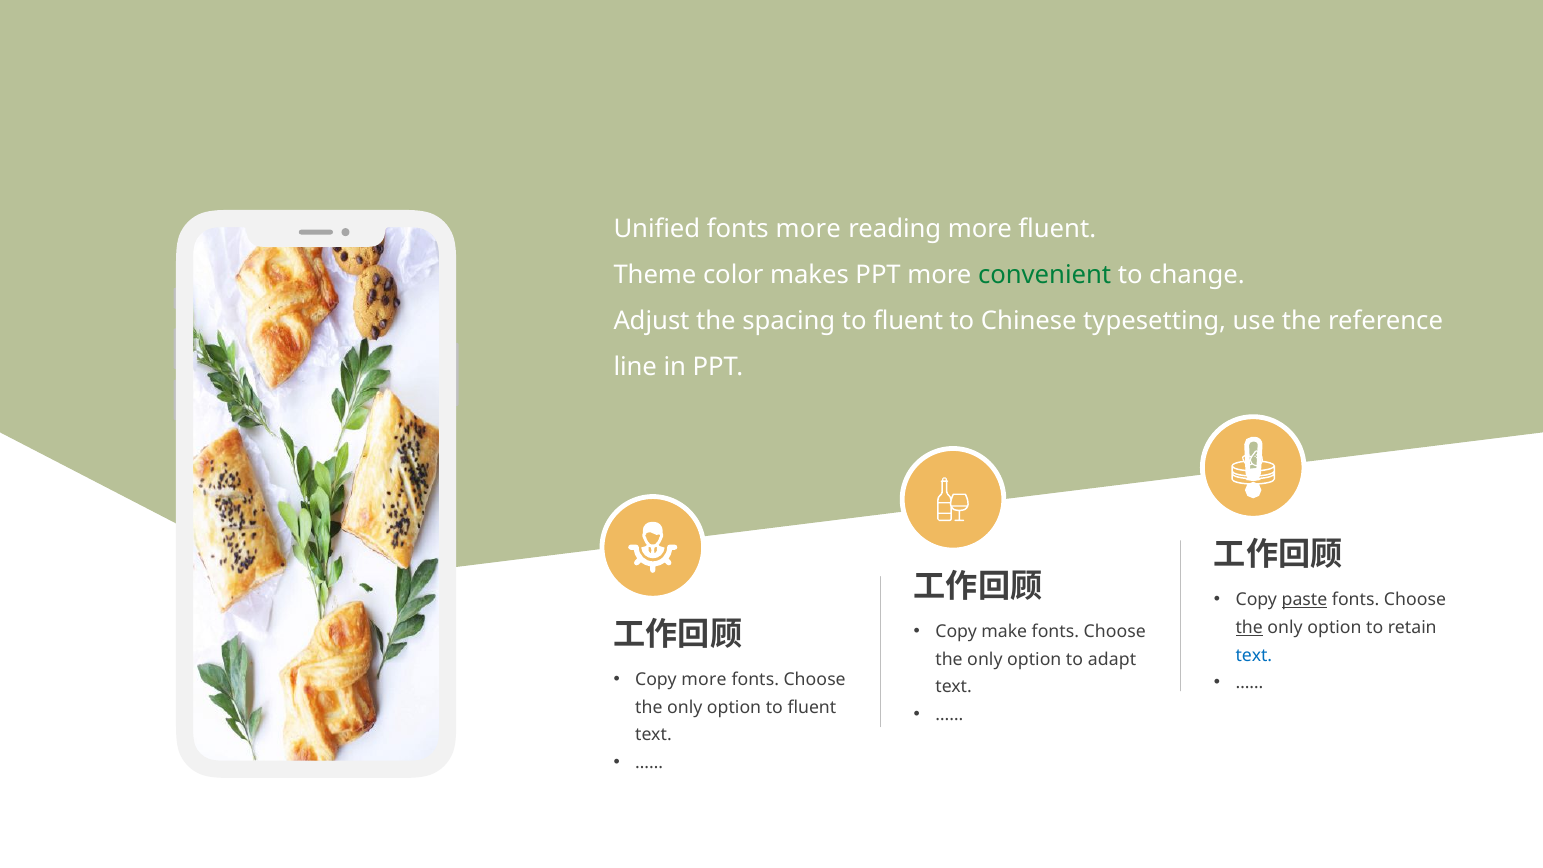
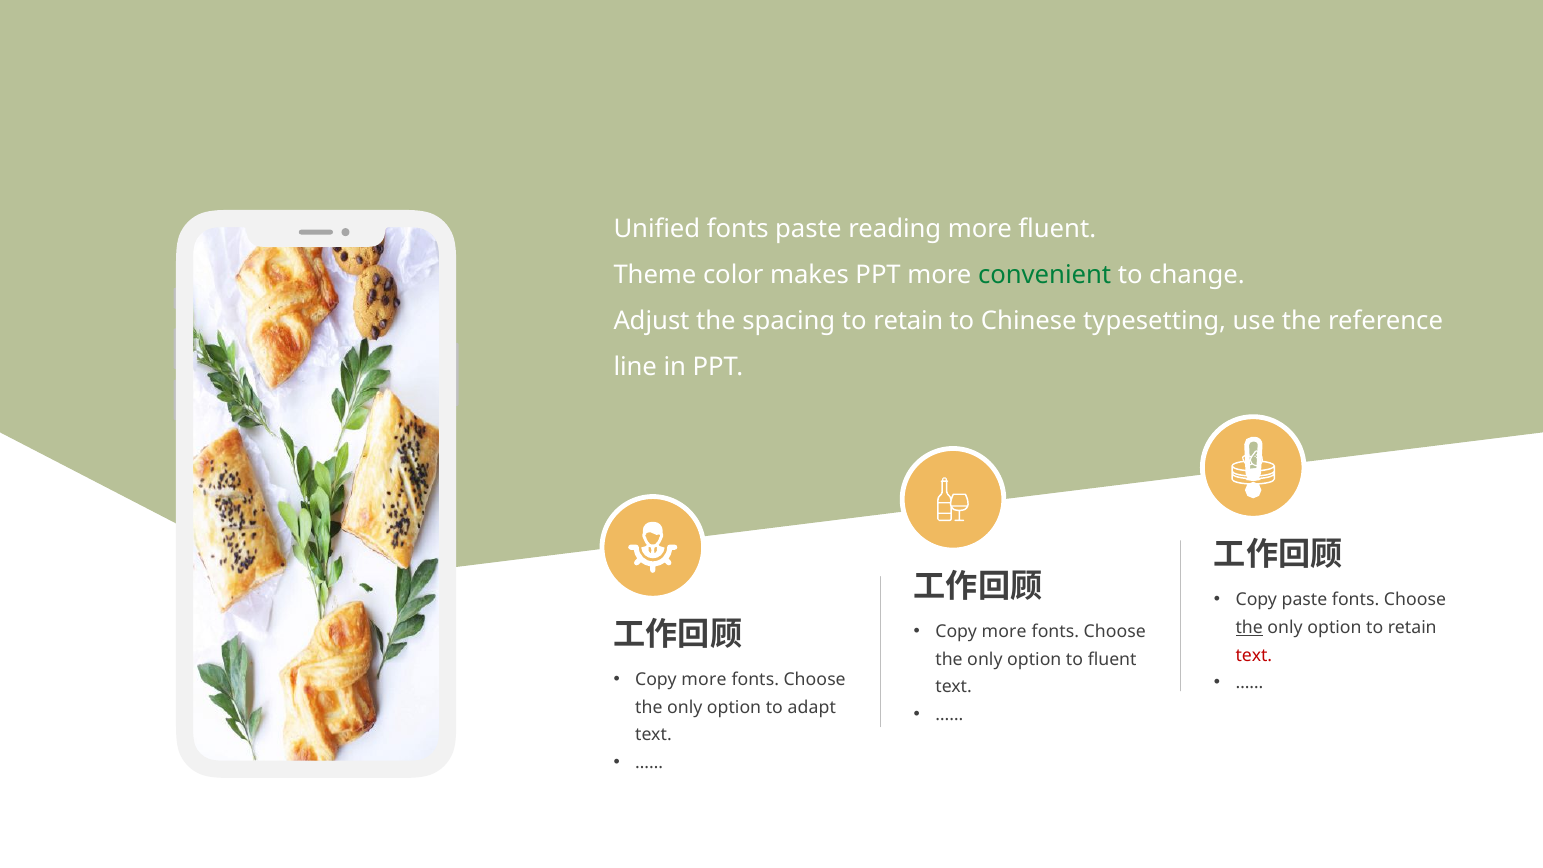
fonts more: more -> paste (808, 229)
spacing to fluent: fluent -> retain (908, 321)
paste underline: present -> none (1304, 600)
make: make -> more (1004, 632)
text colour: blue -> red (1254, 655)
to adapt: adapt -> fluent (1112, 659)
option to fluent: fluent -> adapt (812, 707)
